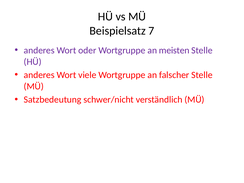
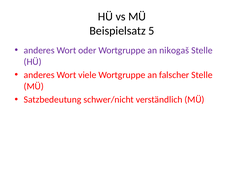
7: 7 -> 5 (151, 31)
meisten: meisten -> nikogaš (174, 50)
